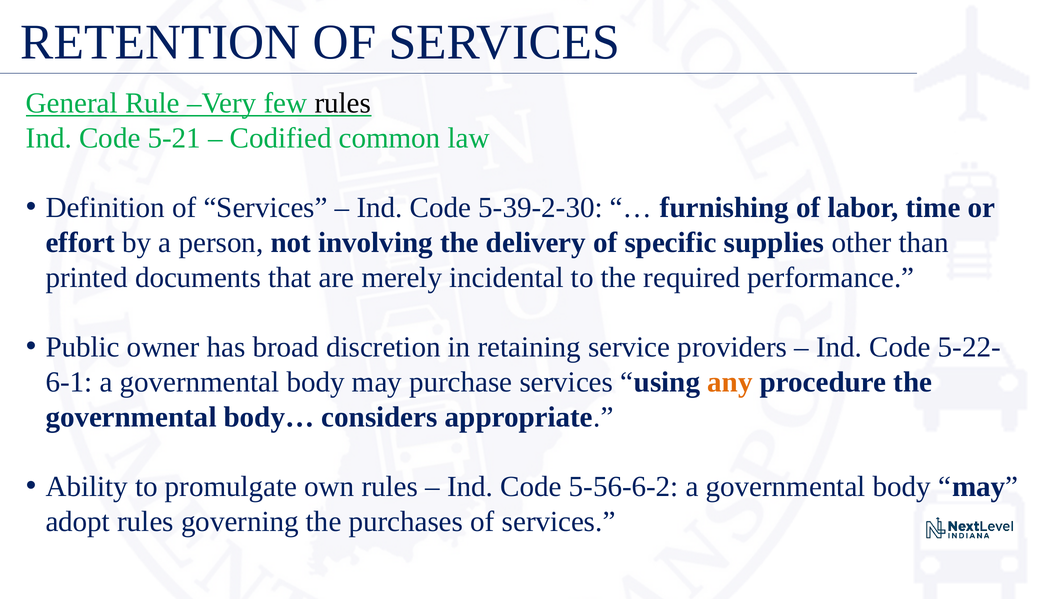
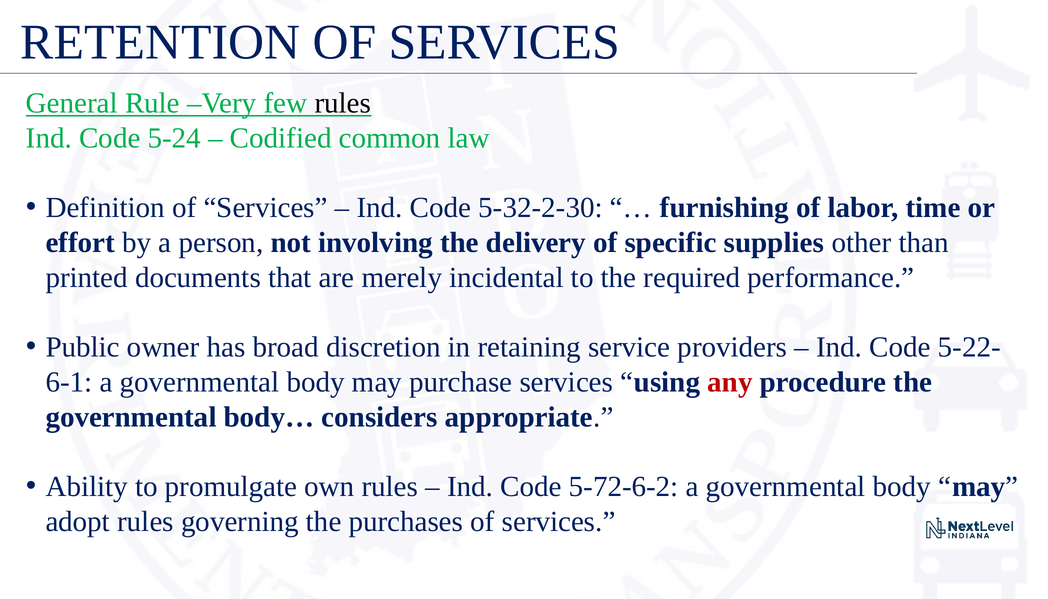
5-21: 5-21 -> 5-24 (174, 138)
5-39-2-30: 5-39-2-30 -> 5-32-2-30 (541, 208)
any colour: orange -> red (730, 382)
5-56-6-2: 5-56-6-2 -> 5-72-6-2 (624, 487)
